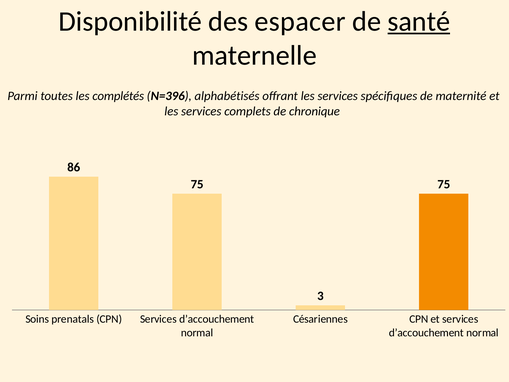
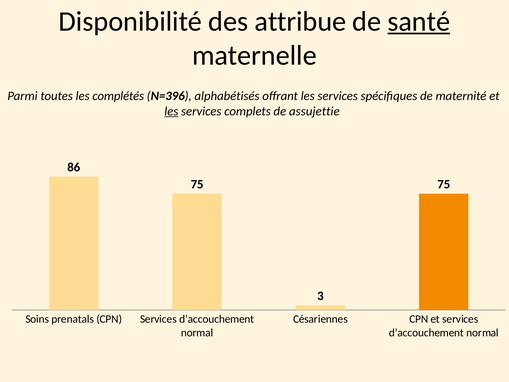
espacer: espacer -> attribue (300, 21)
les underline: none -> present (171, 111)
chronique: chronique -> assujettie (314, 111)
